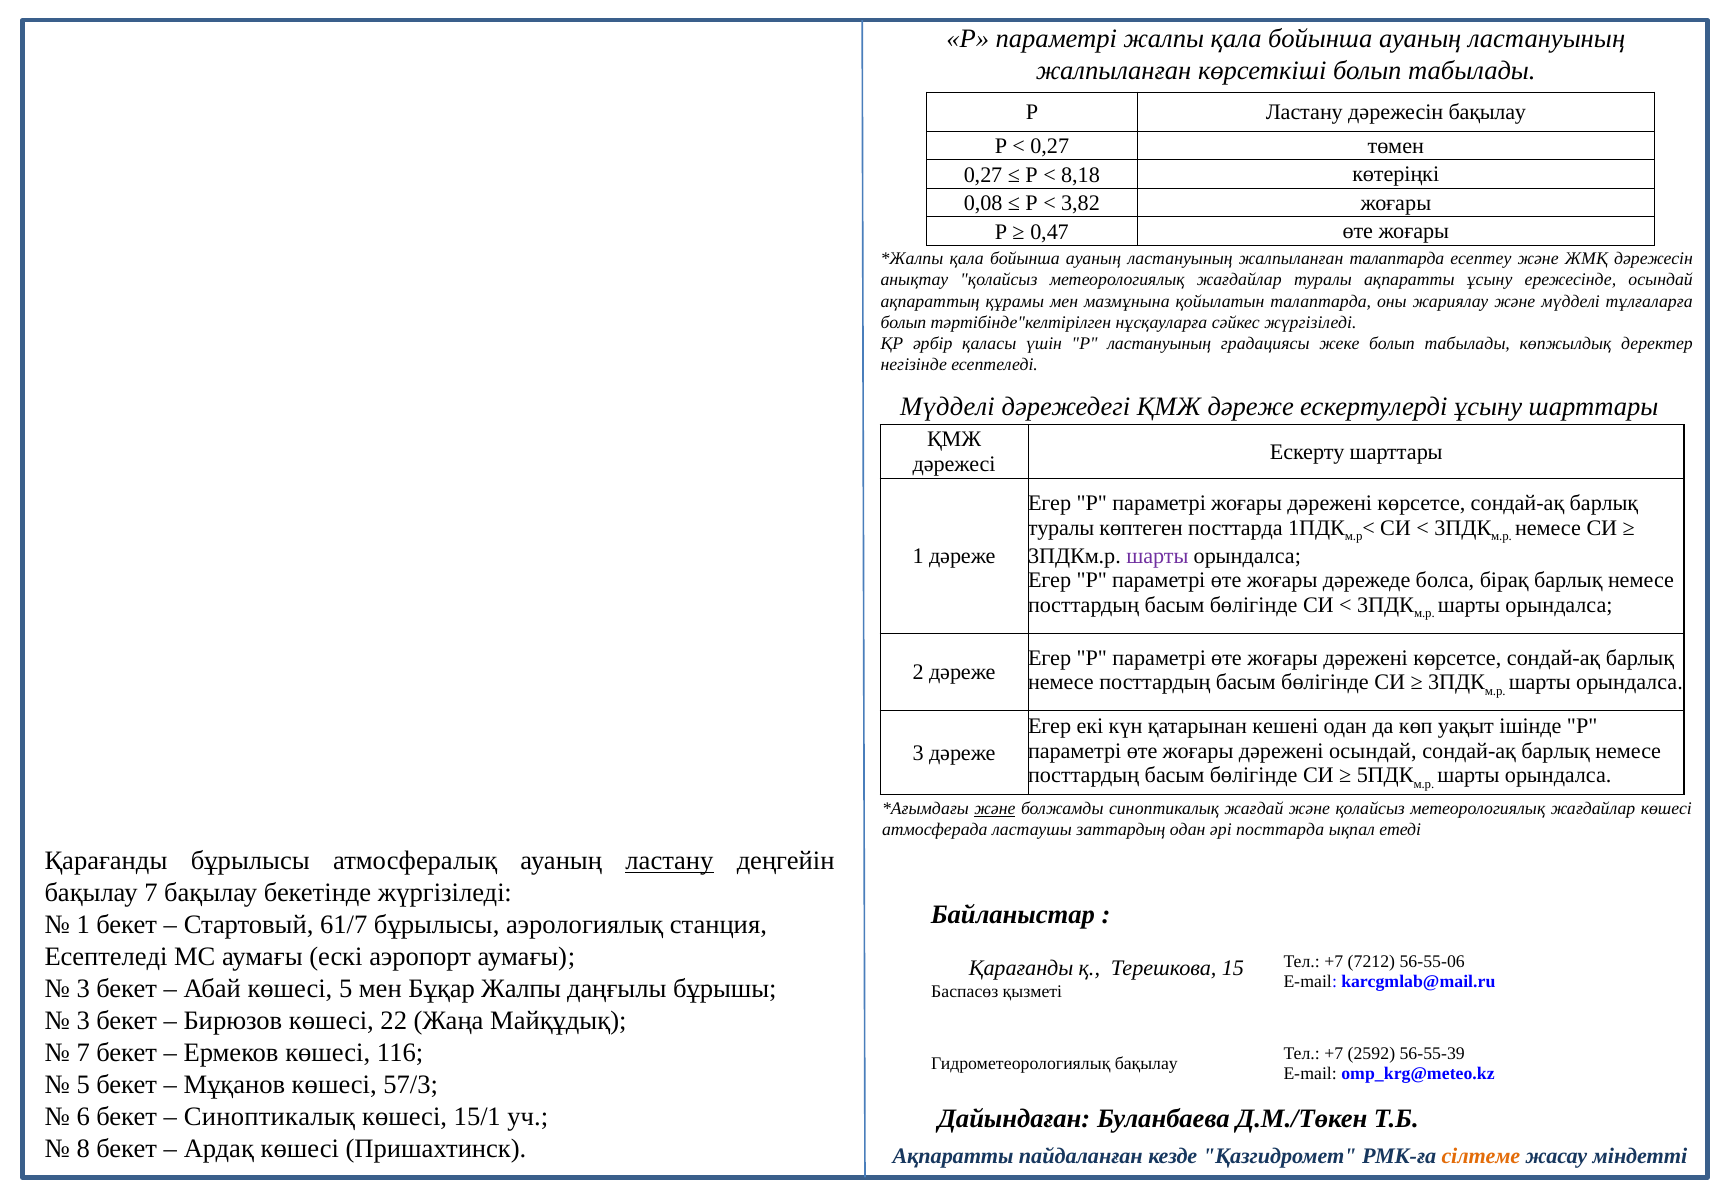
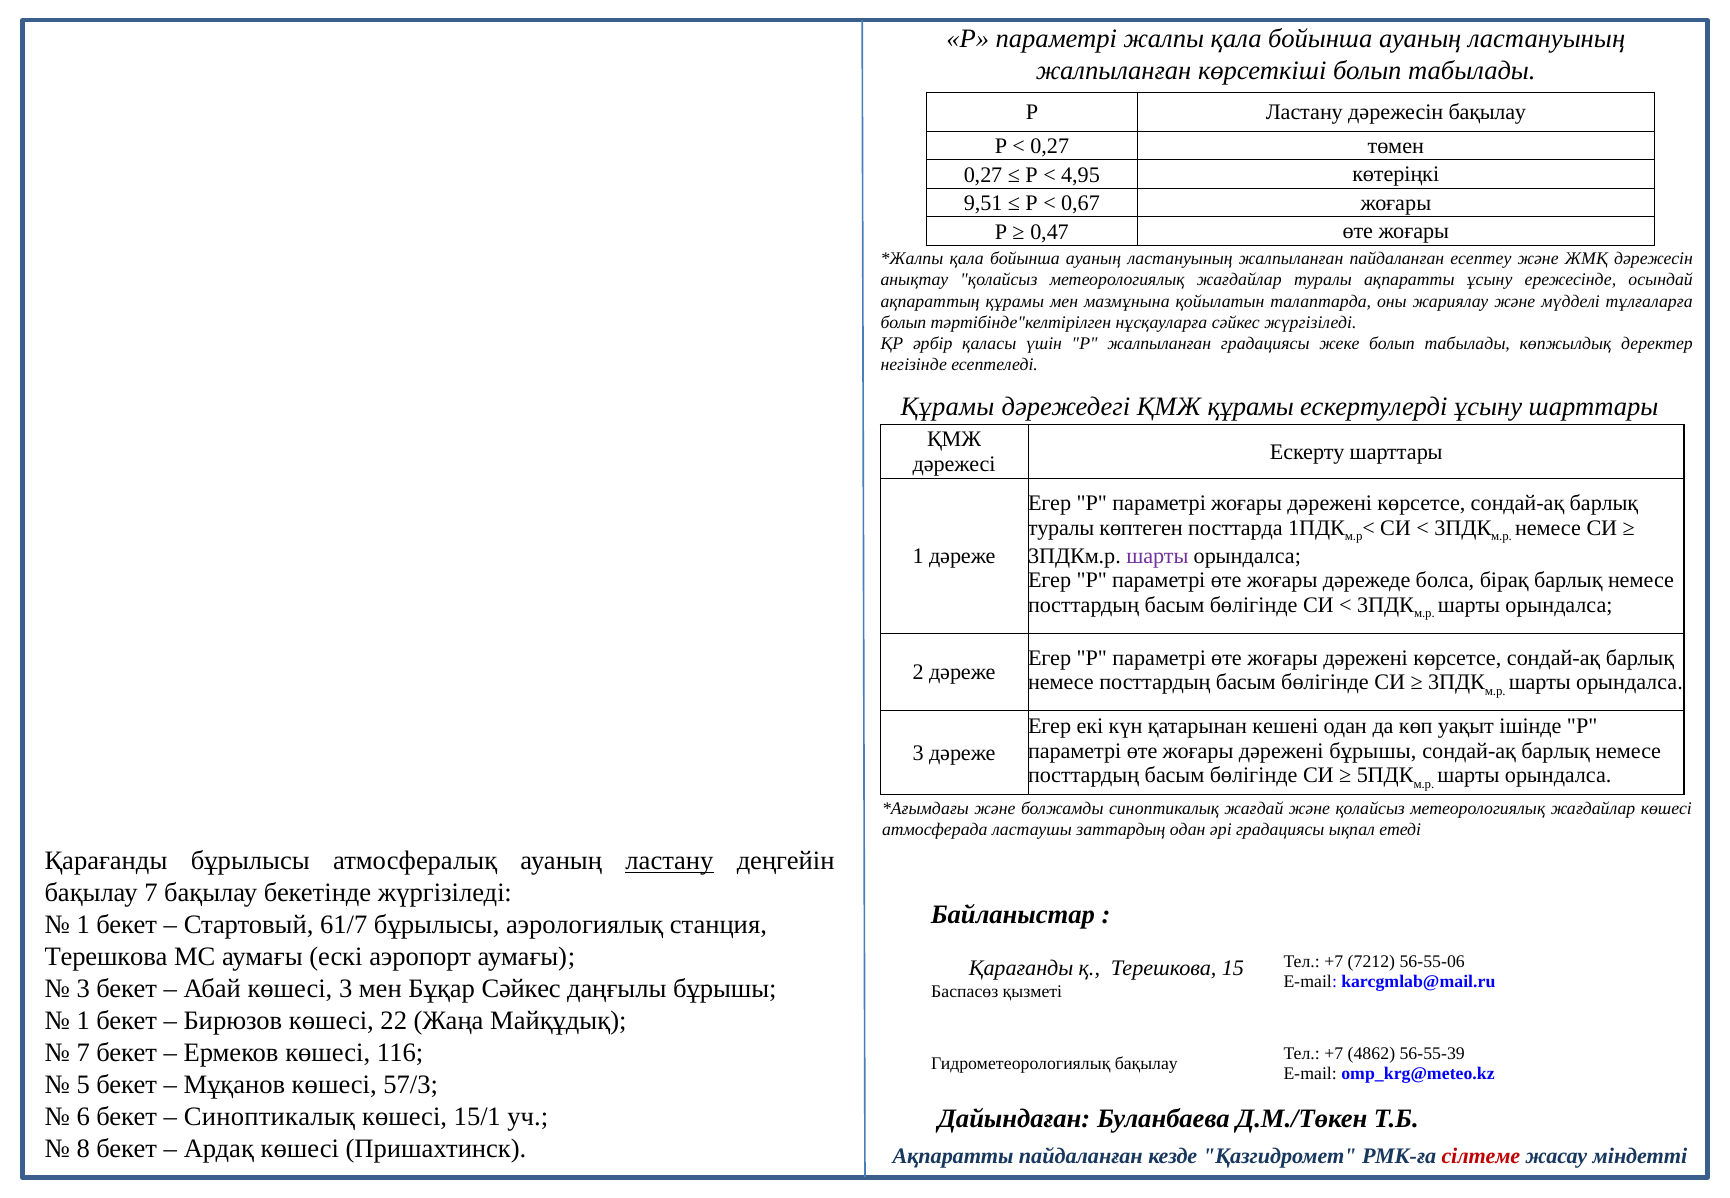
8,18: 8,18 -> 4,95 (1081, 175)
0,08: 0,08 -> 9,51 (983, 204)
3,82: 3,82 -> 0,67 (1081, 204)
жалпыланған талаптарда: талаптарда -> пайдаланған (1397, 259)
Р ластануының: ластануының -> жалпыланған (1159, 344)
Мүдделі: Мүдделі -> Құрамы (948, 406)
ҚМЖ дәреже: дәреже -> құрамы (1251, 406)
дәрежені осындай: осындай -> бұрышы (1373, 751)
және underline: present -> none (995, 808)
әрі посттарда: посттарда -> градациясы (1280, 830)
Есептеледі: Есептеледі -> Терешкова (106, 956)
көшесі 5: 5 -> 3 (346, 988)
Бұқар Жалпы: Жалпы -> Сәйкес (521, 988)
3: 3 -> 1 (83, 1020)
2592: 2592 -> 4862 (1371, 1054)
сілтеме colour: orange -> red (1481, 1155)
